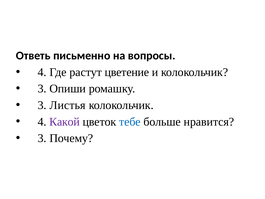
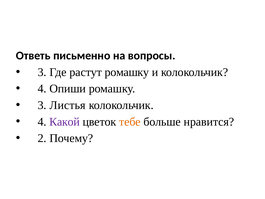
4: 4 -> 3 (42, 72)
растут цветение: цветение -> ромашку (127, 72)
3: 3 -> 4 (42, 89)
тебе colour: blue -> orange (130, 122)
3: 3 -> 2 (42, 138)
